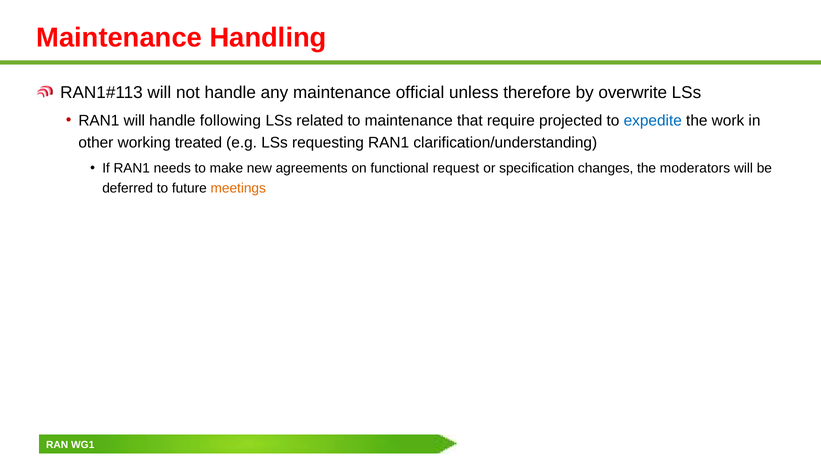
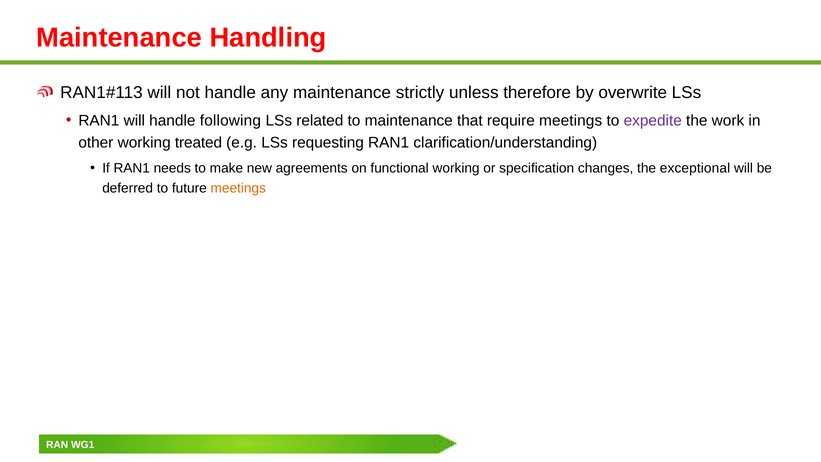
official: official -> strictly (420, 92)
require projected: projected -> meetings (571, 121)
expedite colour: blue -> purple (653, 121)
functional request: request -> working (456, 168)
moderators: moderators -> exceptional (695, 168)
